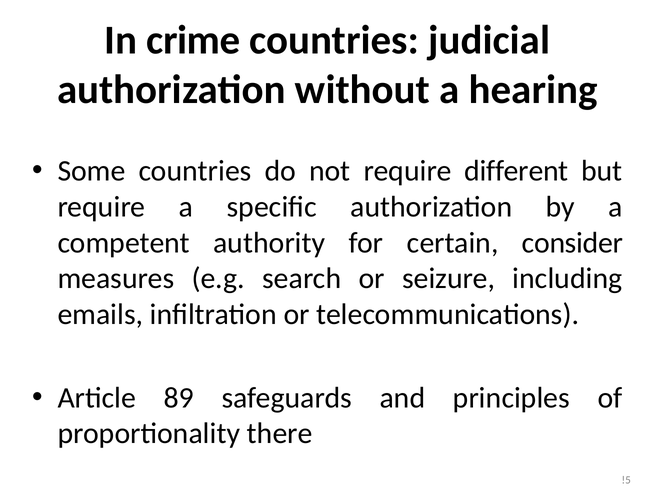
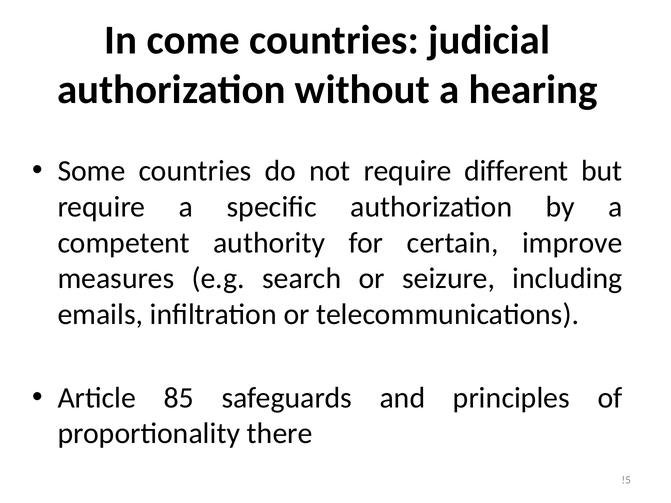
crime: crime -> come (193, 40)
consider: consider -> improve (572, 243)
89: 89 -> 85 (179, 398)
